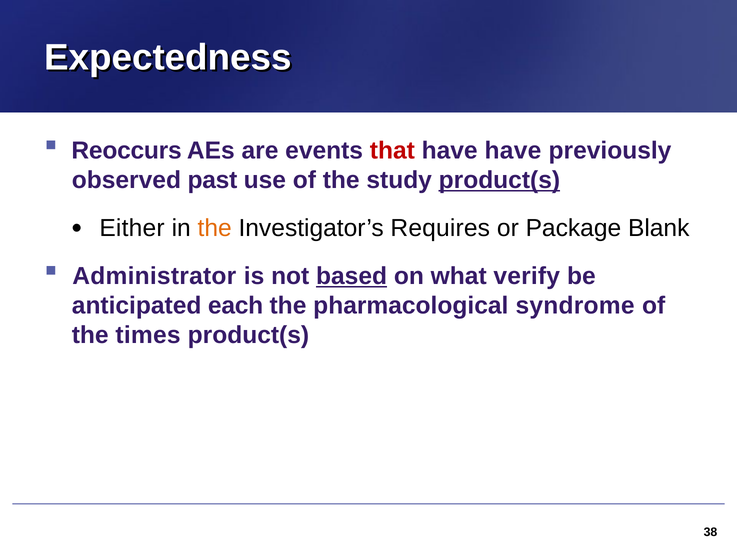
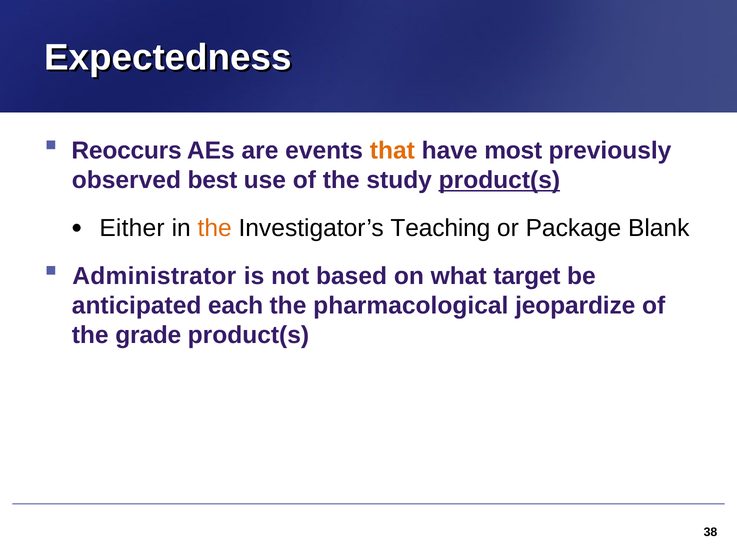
that colour: red -> orange (392, 151)
have have: have -> most (513, 151)
past: past -> best (212, 180)
Requires: Requires -> Teaching (440, 228)
based underline: present -> none (352, 276)
verify: verify -> target (527, 276)
syndrome: syndrome -> jeopardize (575, 305)
times: times -> grade (148, 335)
